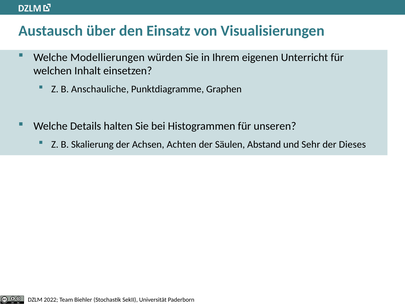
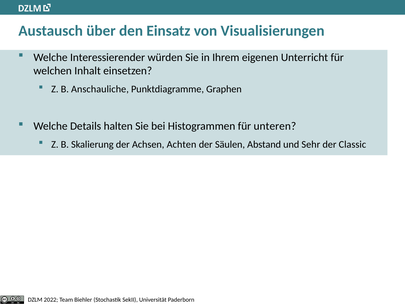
Modellierungen: Modellierungen -> Interessierender (108, 57)
unseren: unseren -> unteren (275, 126)
Dieses: Dieses -> Classic (352, 144)
